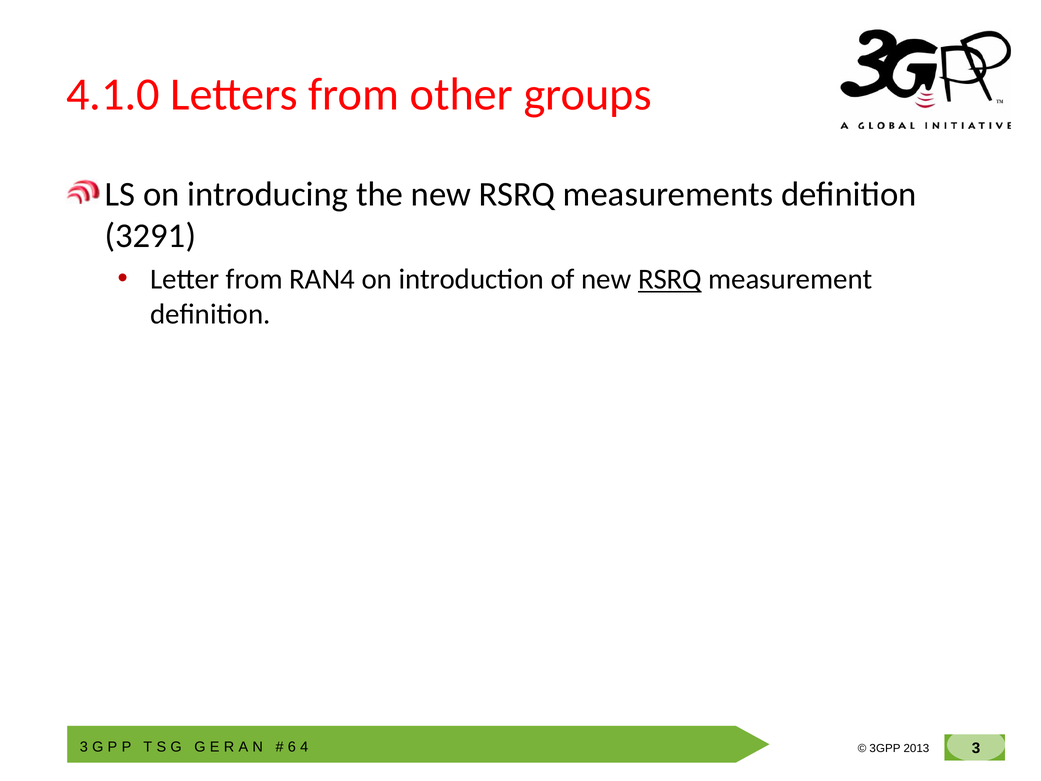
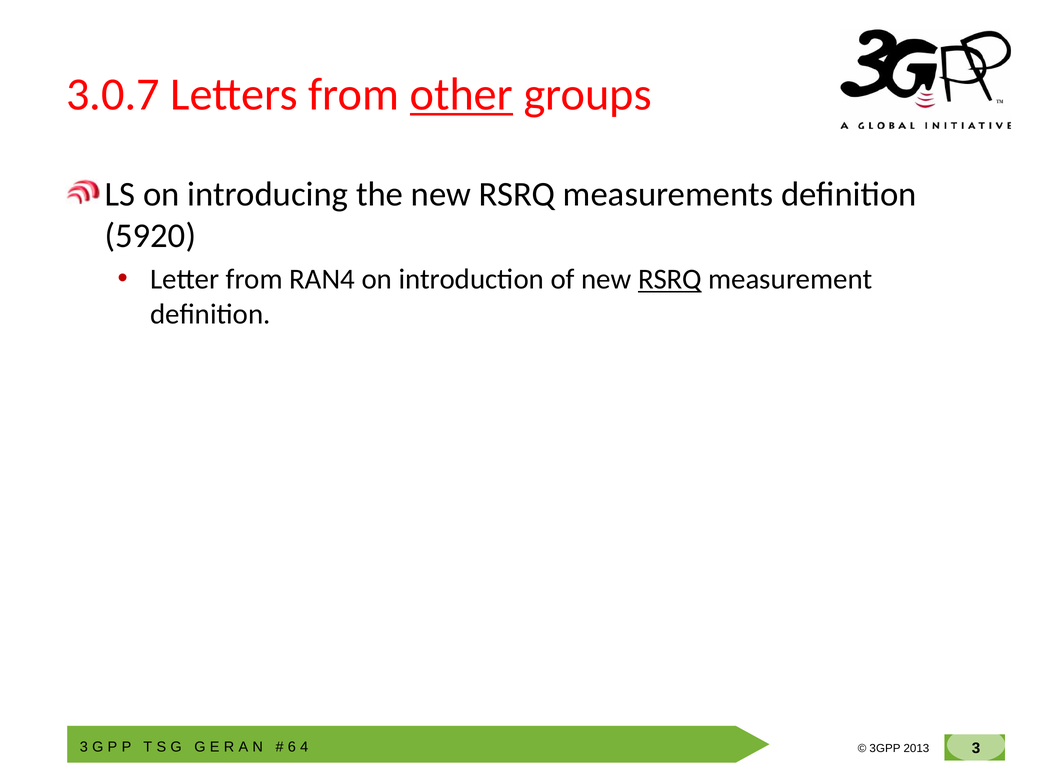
4.1.0: 4.1.0 -> 3.0.7 (113, 94)
other underline: none -> present (461, 94)
3291: 3291 -> 5920 (150, 236)
